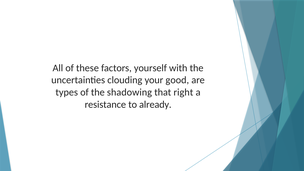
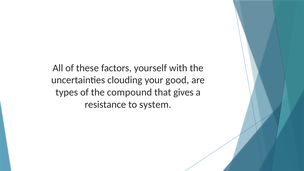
shadowing: shadowing -> compound (129, 92)
right: right -> gives (183, 92)
already: already -> system (155, 104)
